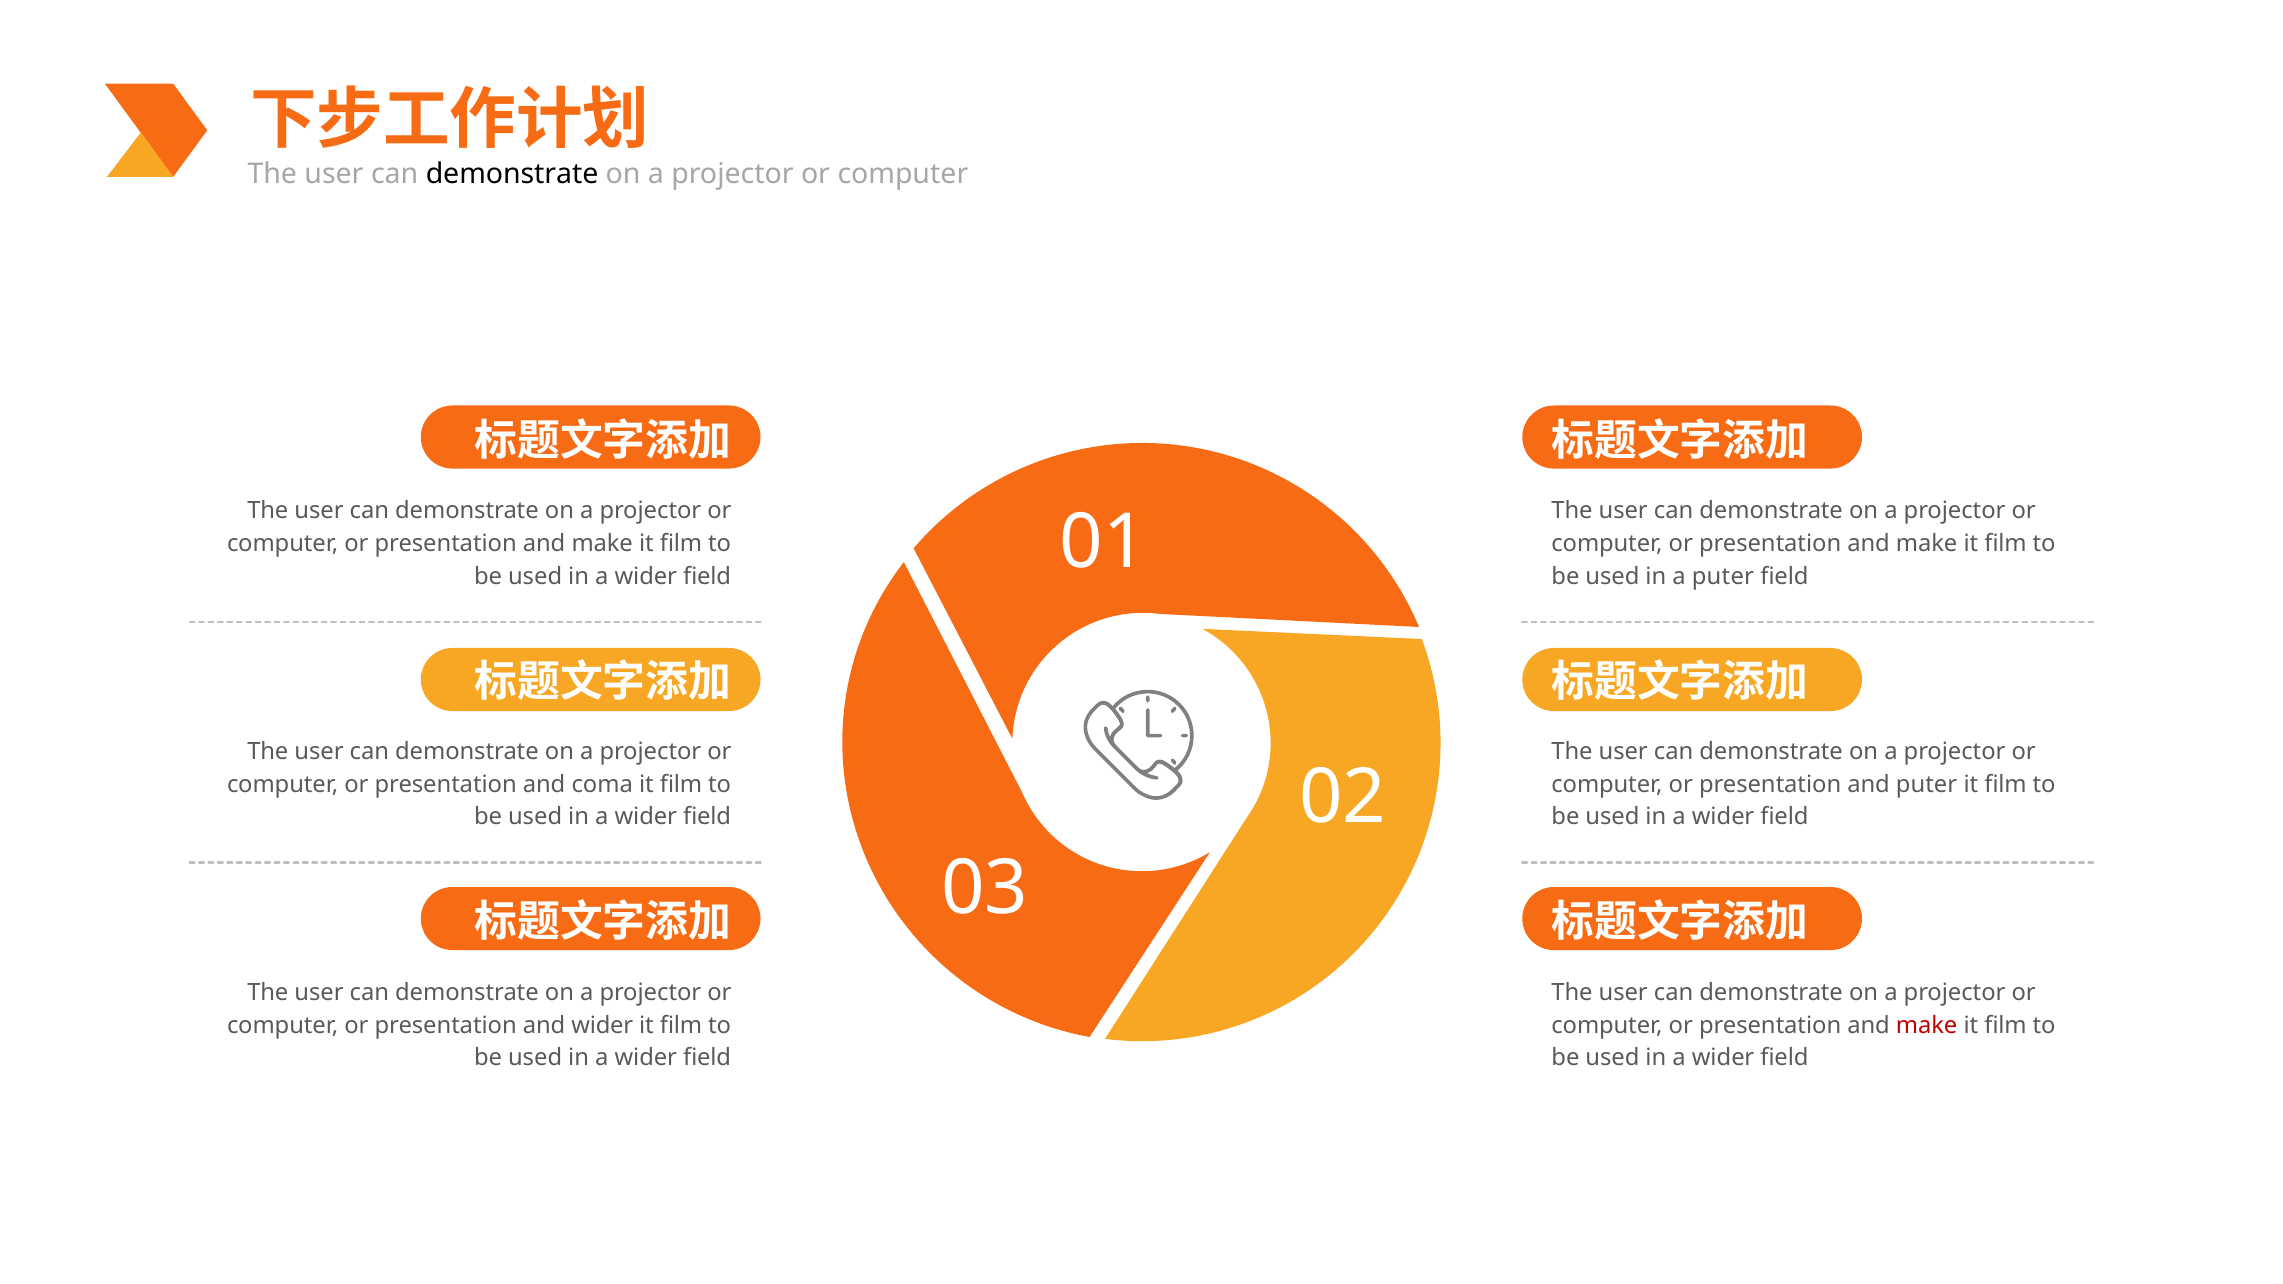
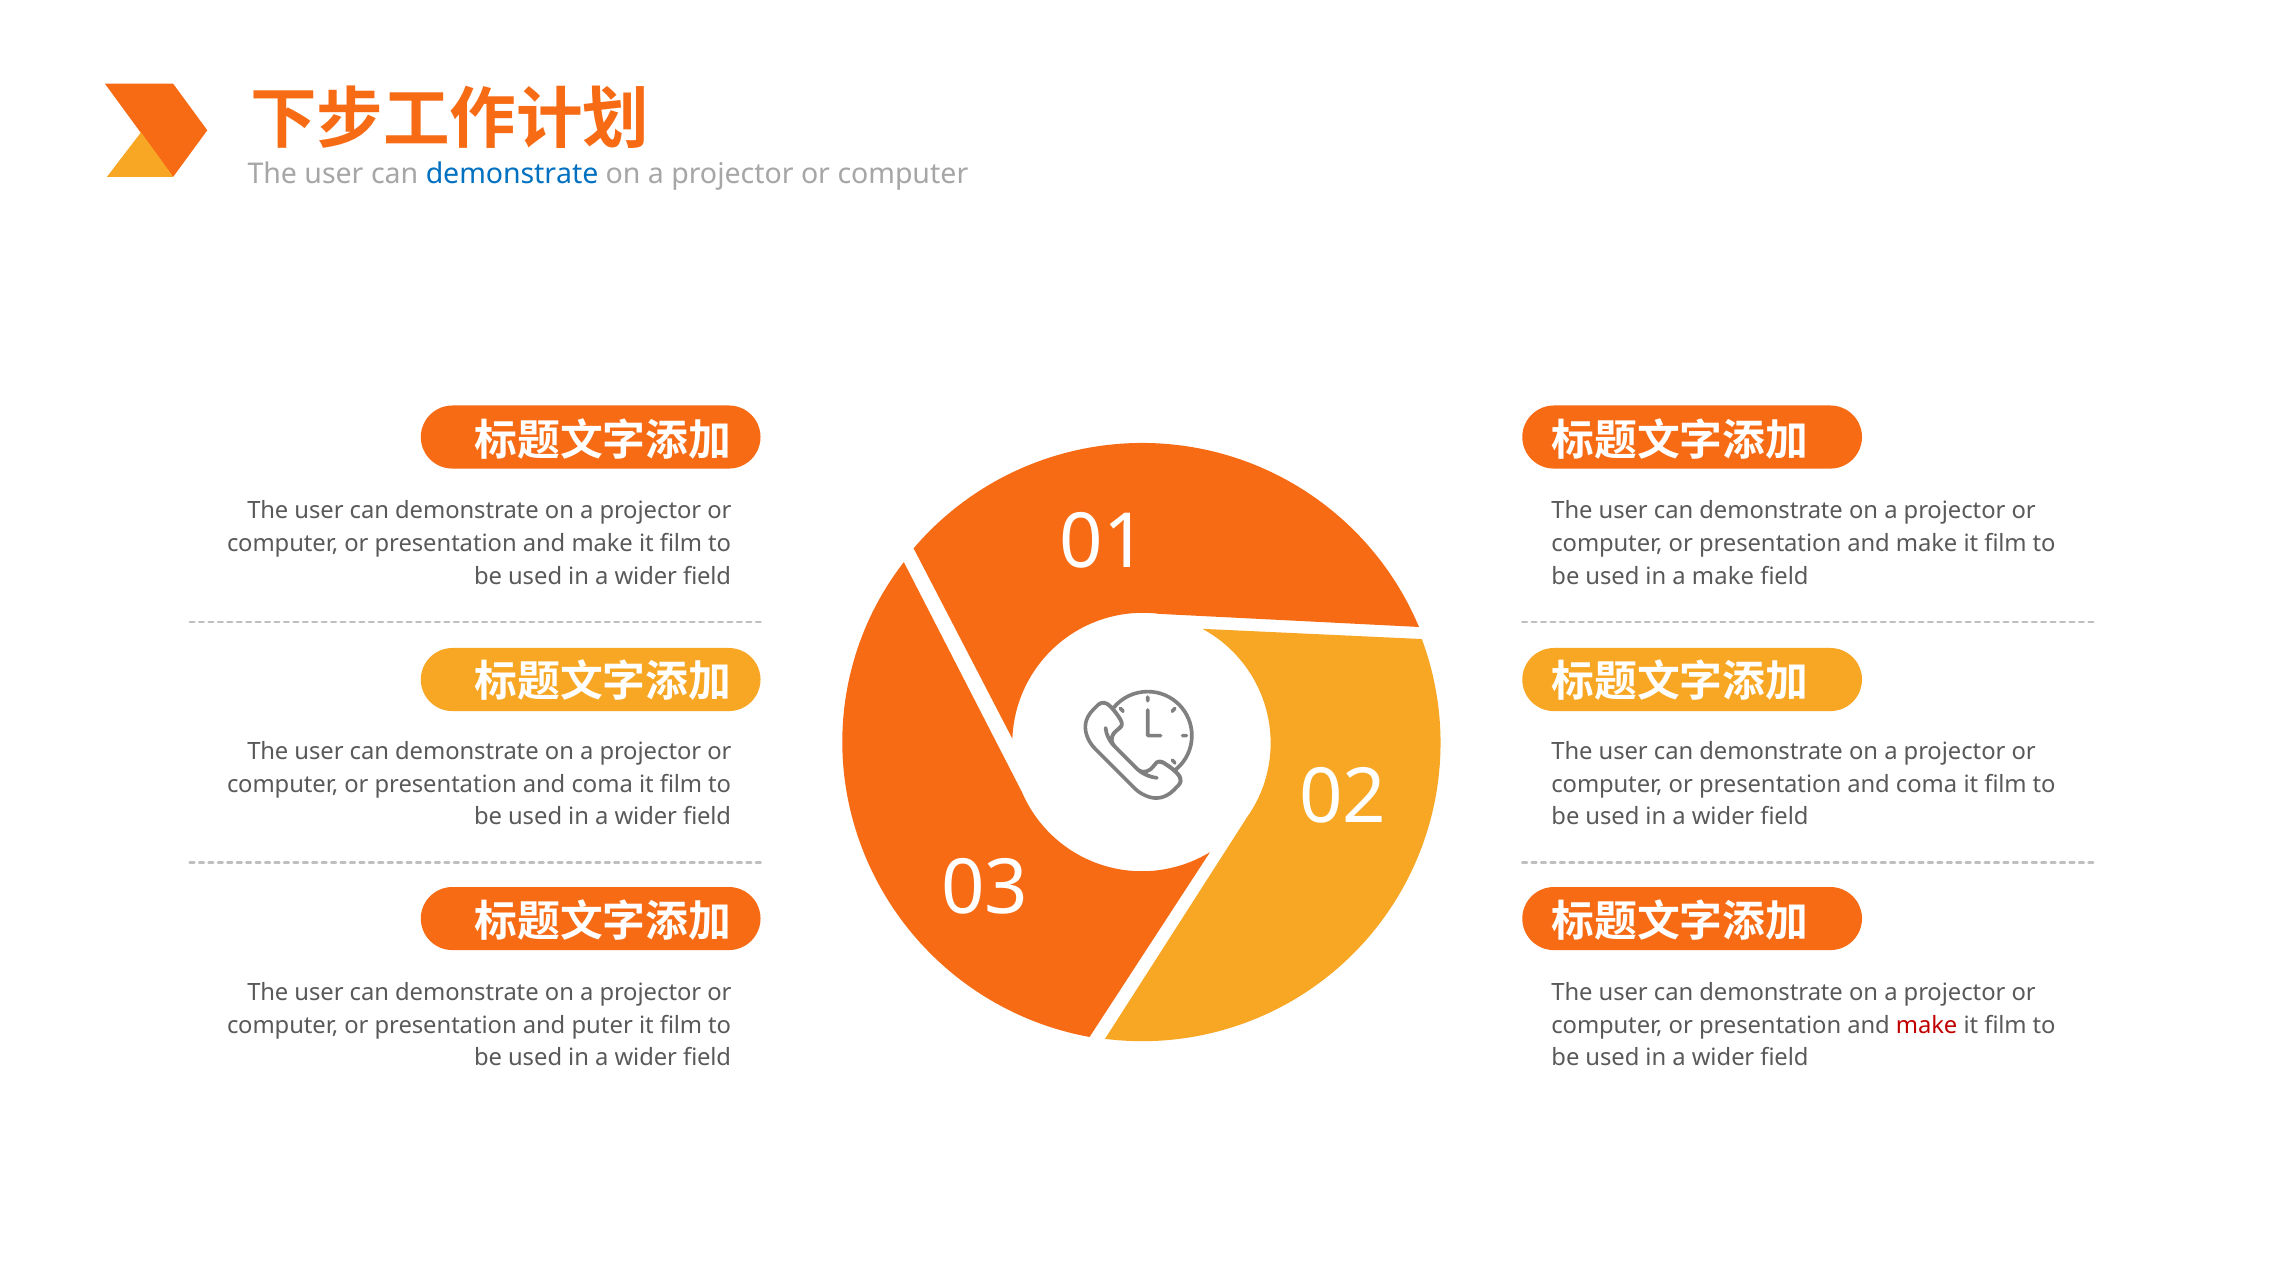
demonstrate colour: black -> blue (512, 174)
a puter: puter -> make (1723, 576)
puter: puter -> coma (1927, 785)
and wider: wider -> puter (602, 1025)
